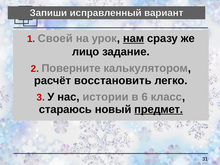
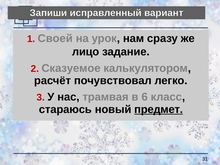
нам underline: present -> none (134, 38)
Поверните: Поверните -> Сказуемое (71, 68)
восстановить: восстановить -> почувствовал (113, 81)
истории: истории -> трамвая (106, 97)
